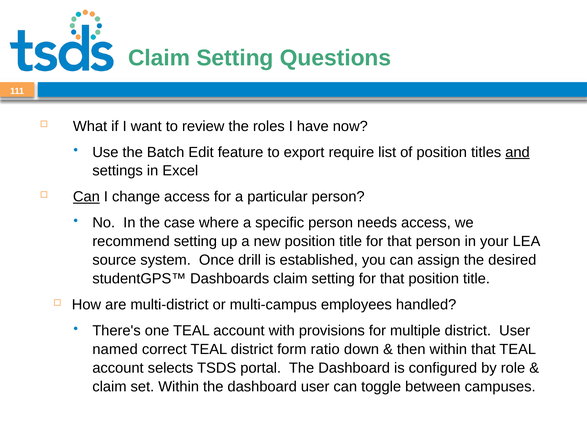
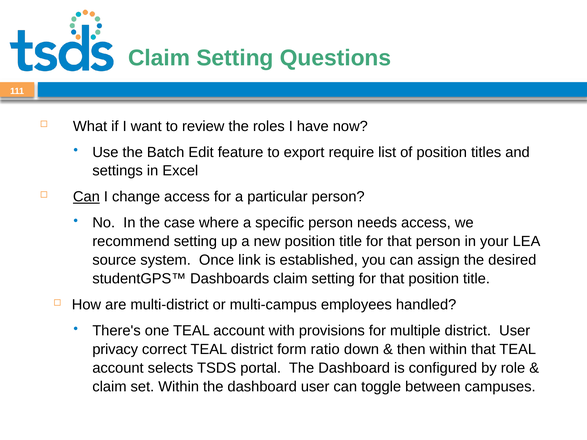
and underline: present -> none (518, 152)
drill: drill -> link (249, 260)
named: named -> privacy (115, 350)
